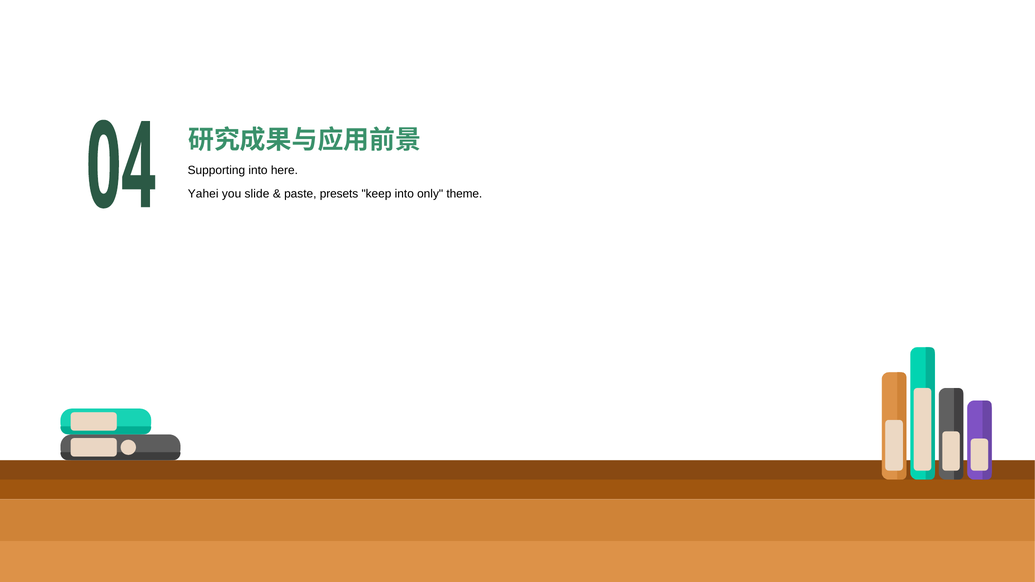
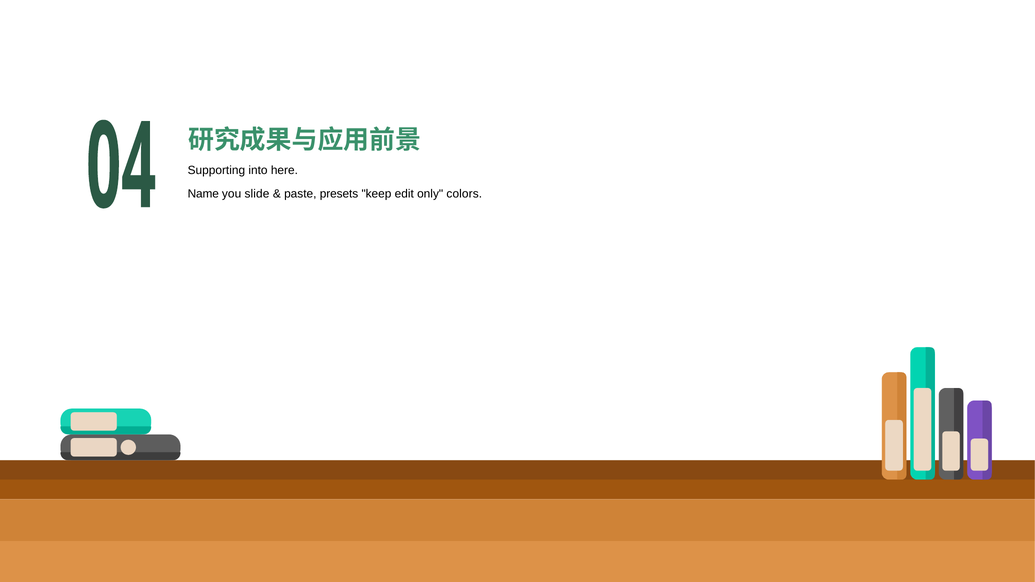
Yahei: Yahei -> Name (203, 194)
keep into: into -> edit (404, 194)
theme: theme -> colors (464, 194)
